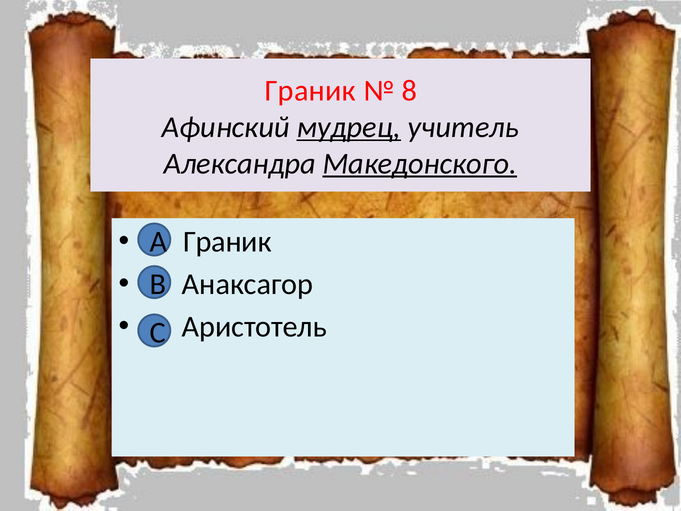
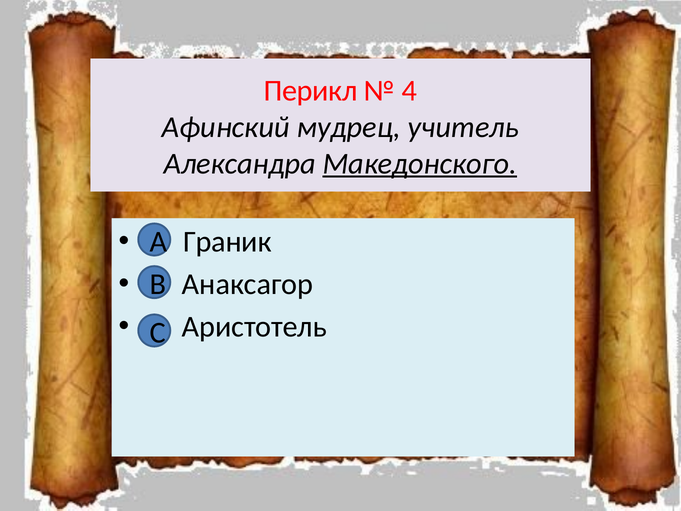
Граник: Граник -> Перикл (311, 91)
8: 8 -> 4 (409, 91)
мудрец underline: present -> none (349, 127)
